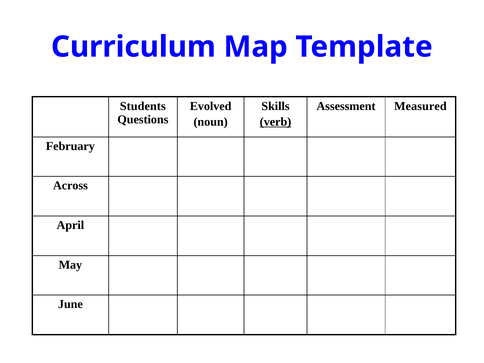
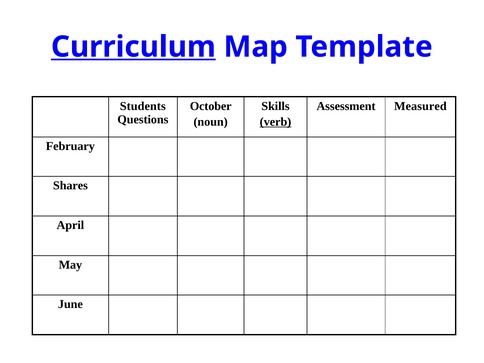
Curriculum underline: none -> present (133, 47)
Evolved: Evolved -> October (211, 106)
Across: Across -> Shares (70, 186)
